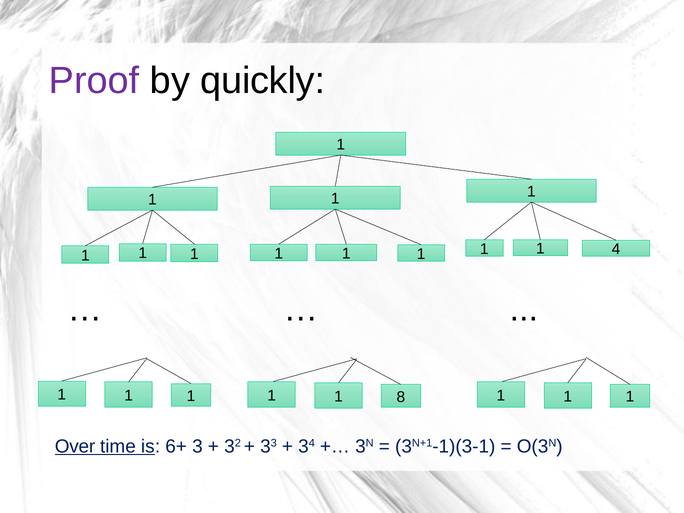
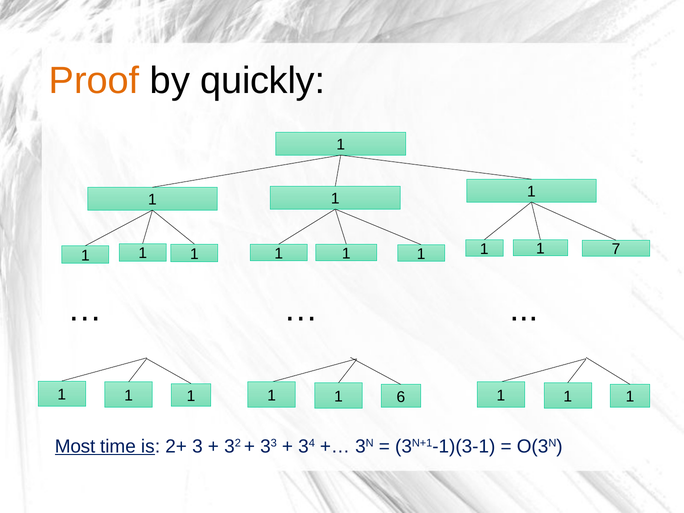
Proof colour: purple -> orange (94, 81)
4: 4 -> 7 (616, 249)
8: 8 -> 6 (401, 397)
Over: Over -> Most (75, 446)
6+: 6+ -> 2+ (176, 446)
